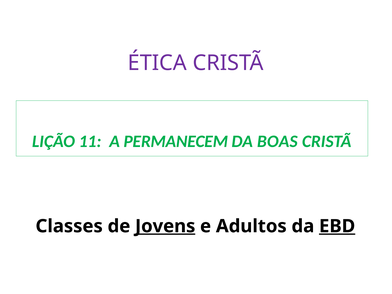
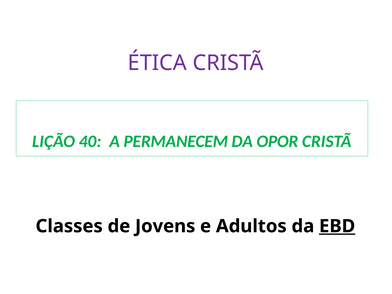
11: 11 -> 40 (90, 141)
BOAS: BOAS -> OPOR (278, 141)
Jovens underline: present -> none (165, 226)
